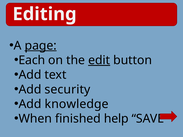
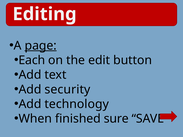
edit underline: present -> none (99, 60)
knowledge: knowledge -> technology (77, 104)
help: help -> sure (116, 119)
